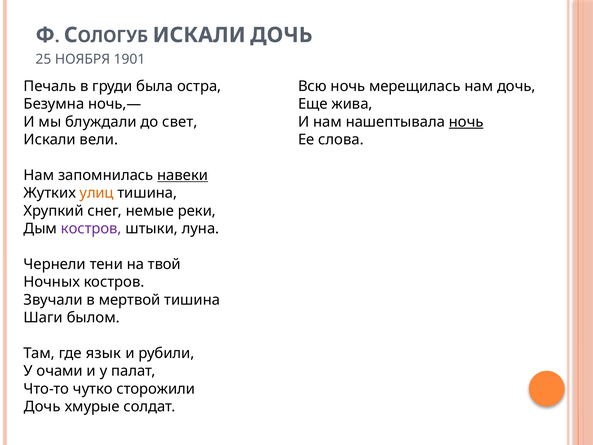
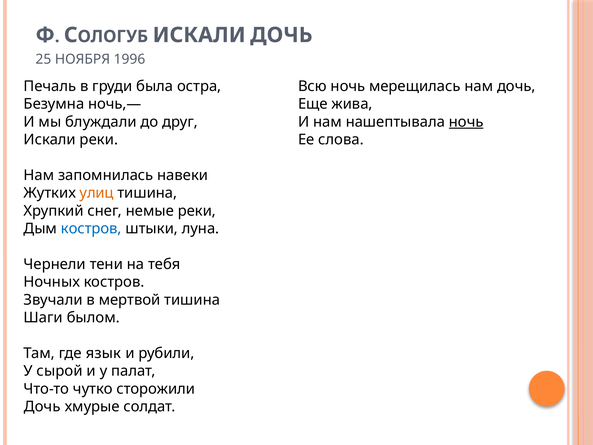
1901: 1901 -> 1996 (129, 59)
свет: свет -> друг (180, 122)
Искали вели: вели -> реки (99, 140)
навеки underline: present -> none (183, 175)
костров colour: purple -> blue (91, 229)
твой: твой -> тебя (164, 264)
очами: очами -> сырой (60, 371)
